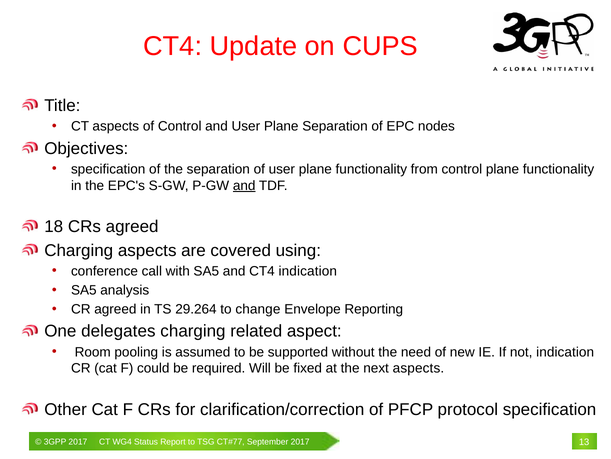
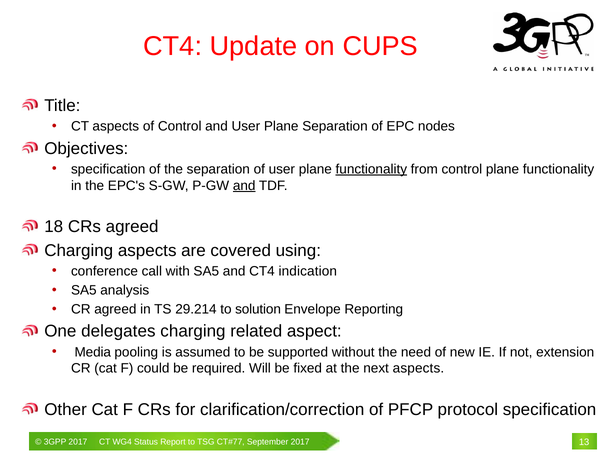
functionality underline: none -> present (371, 169)
29.264: 29.264 -> 29.214 (196, 309)
change: change -> solution (258, 309)
Room: Room -> Media (93, 352)
not indication: indication -> extension (565, 352)
